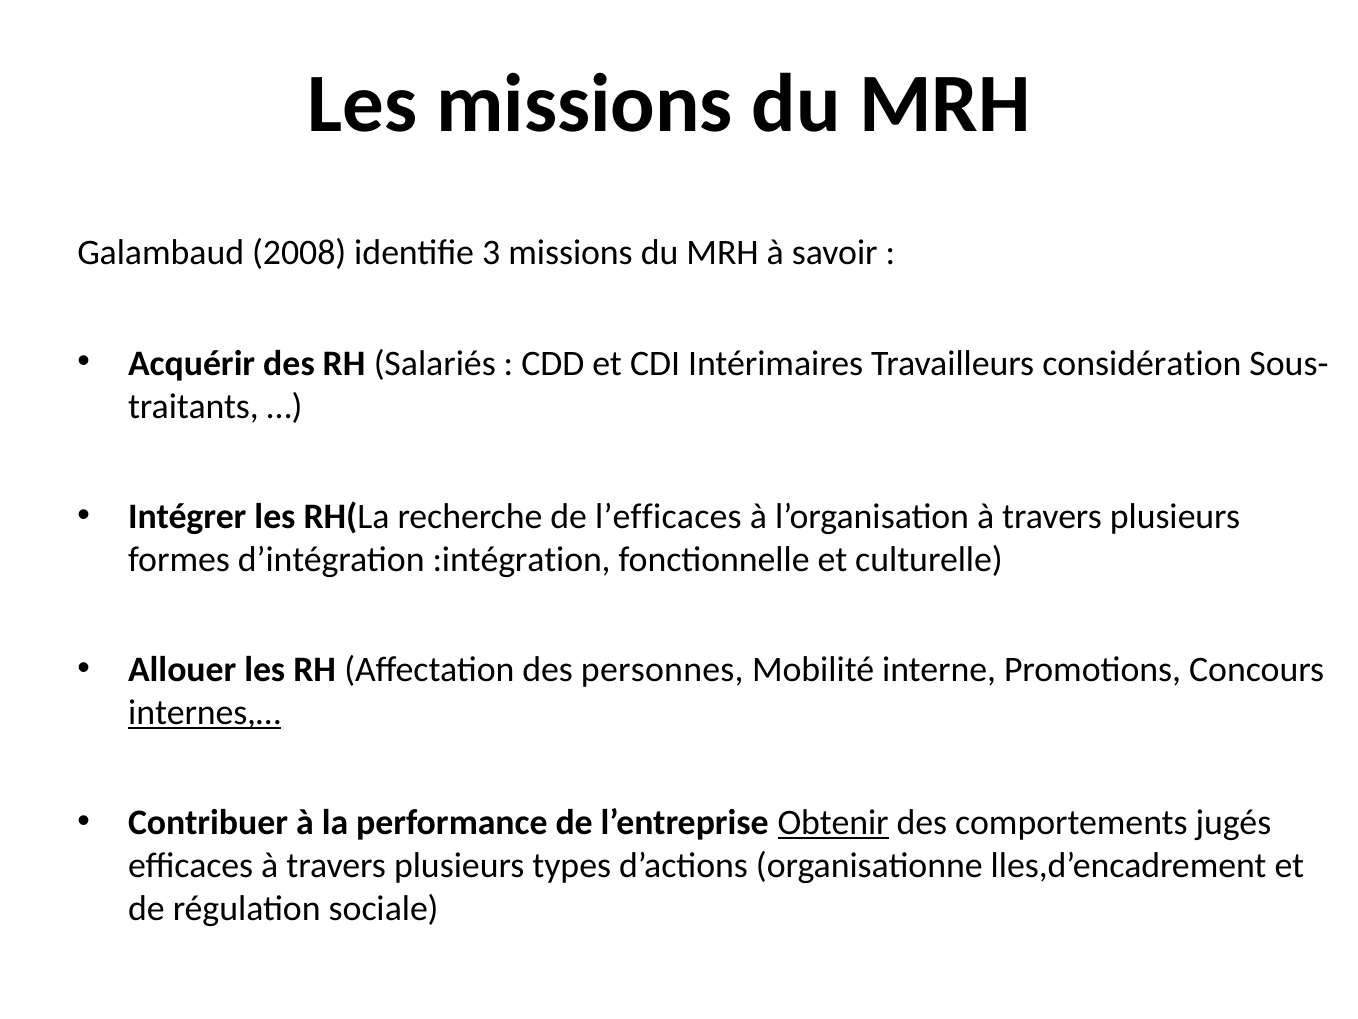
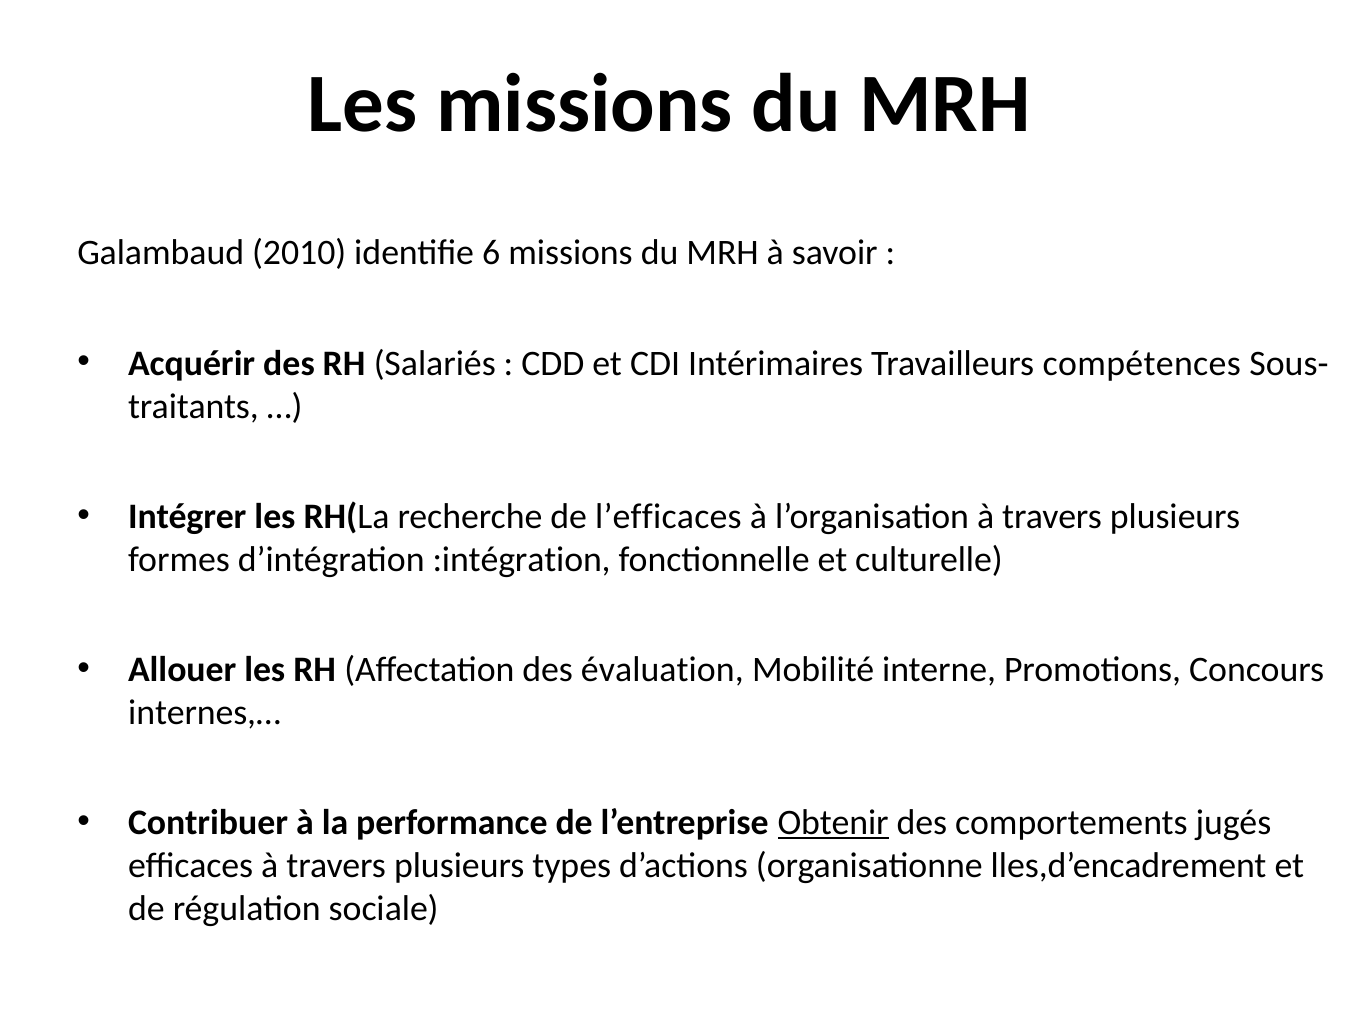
2008: 2008 -> 2010 (299, 253)
3: 3 -> 6 (491, 253)
considération: considération -> compétences (1142, 363)
personnes: personnes -> évaluation (662, 669)
internes,… underline: present -> none (204, 712)
